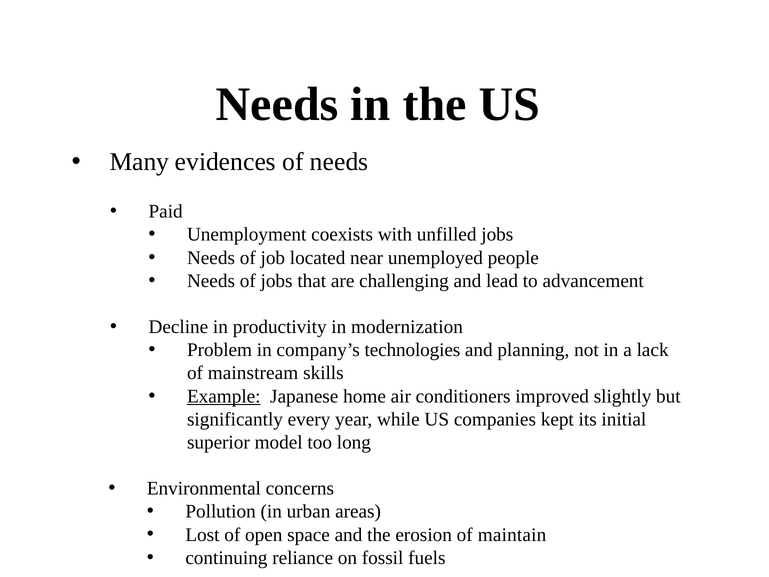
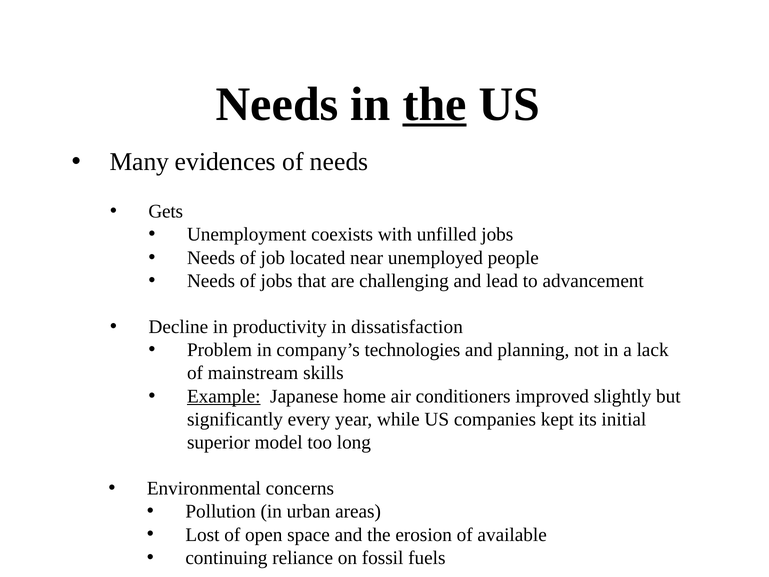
the underline: none -> present (435, 104)
Paid: Paid -> Gets (166, 211)
modernization: modernization -> dissatisfaction (407, 327)
maintain: maintain -> available (512, 534)
